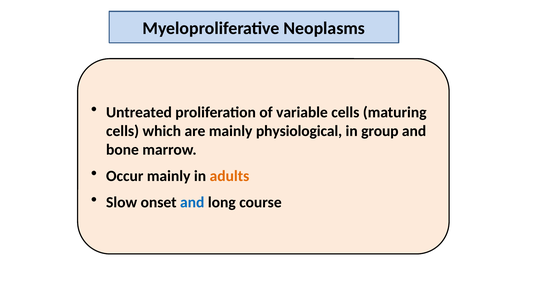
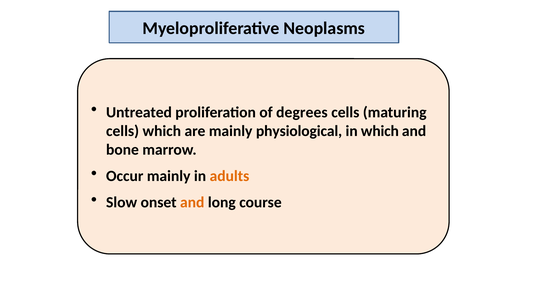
variable: variable -> degrees (302, 112)
in group: group -> which (380, 131)
and colour: blue -> orange (192, 202)
